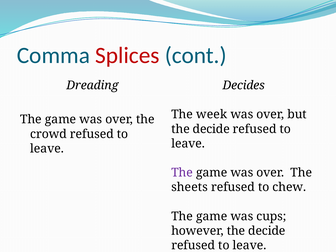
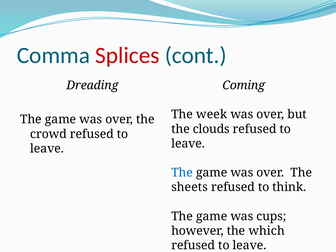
Decides: Decides -> Coming (244, 85)
decide: decide -> clouds (211, 129)
The colour: purple -> blue (182, 173)
chew: chew -> think (289, 187)
however the decide: decide -> which (267, 231)
